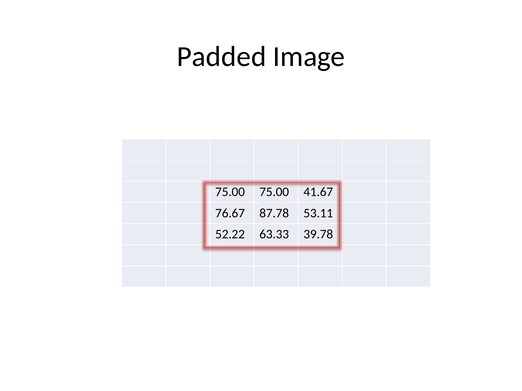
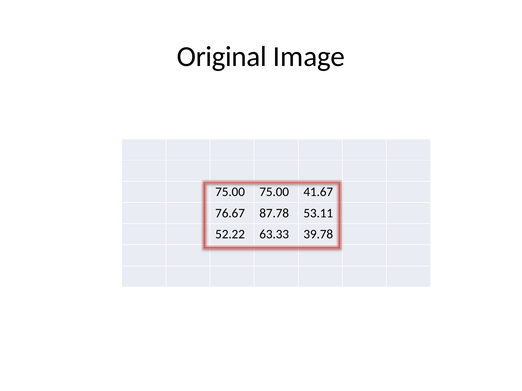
Padded: Padded -> Original (222, 57)
